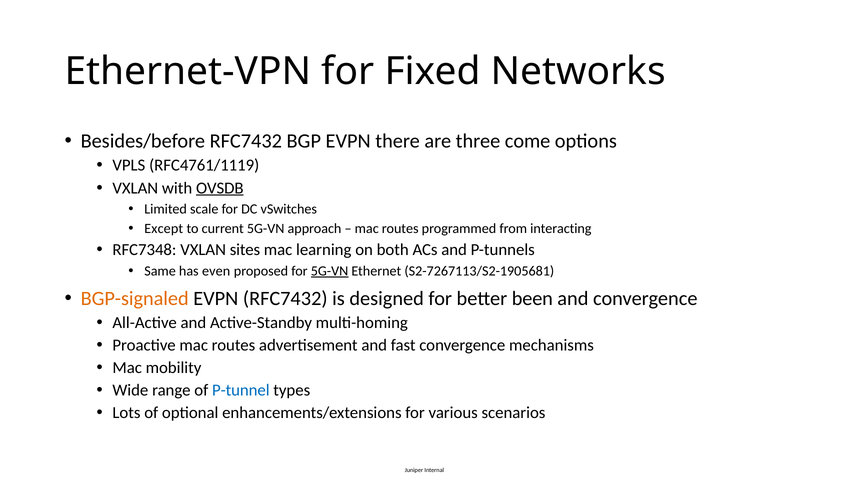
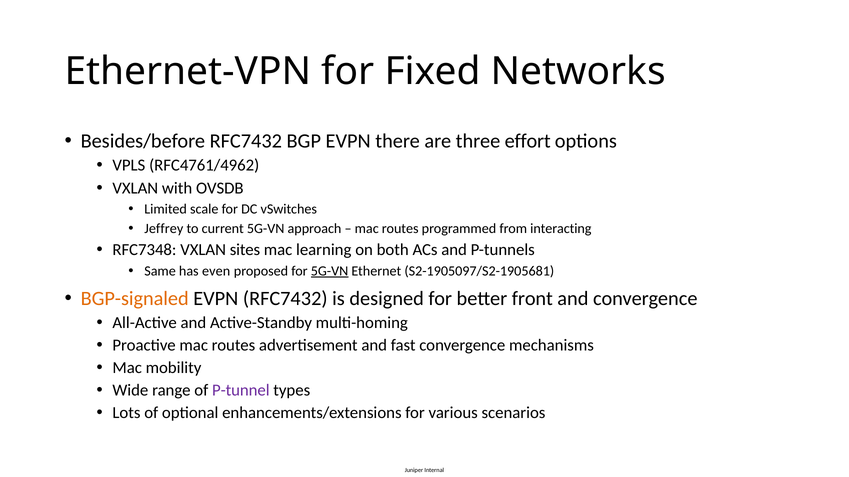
come: come -> effort (528, 141)
RFC4761/1119: RFC4761/1119 -> RFC4761/4962 (204, 166)
OVSDB underline: present -> none (220, 188)
Except: Except -> Jeffrey (164, 229)
S2-7267113/S2-1905681: S2-7267113/S2-1905681 -> S2-1905097/S2-1905681 (479, 271)
been: been -> front (532, 299)
P-tunnel colour: blue -> purple (241, 391)
